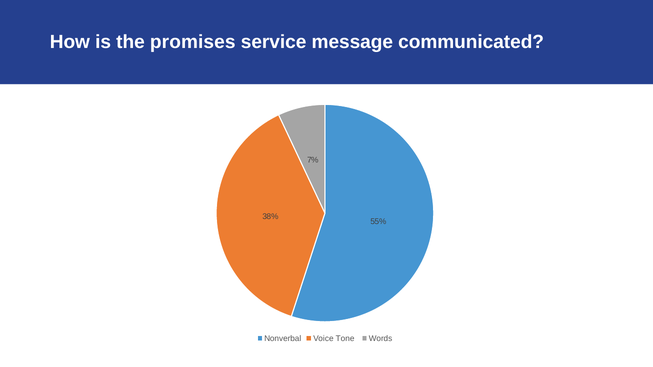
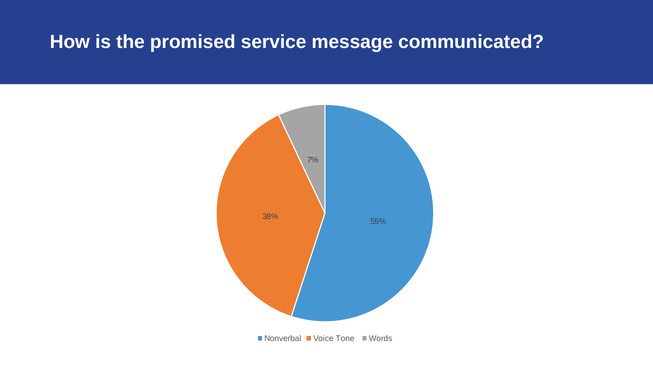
promises: promises -> promised (193, 42)
